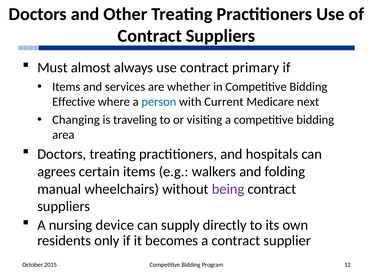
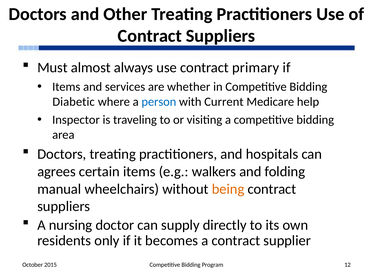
Effective: Effective -> Diabetic (74, 102)
next: next -> help (308, 102)
Changing: Changing -> Inspector (76, 120)
being colour: purple -> orange (228, 189)
device: device -> doctor (115, 225)
